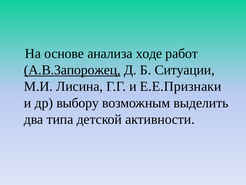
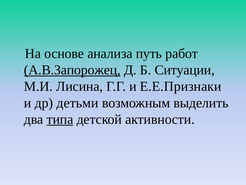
ходе: ходе -> путь (149, 53)
выбору: выбору -> детьми (77, 103)
типа underline: none -> present (60, 119)
